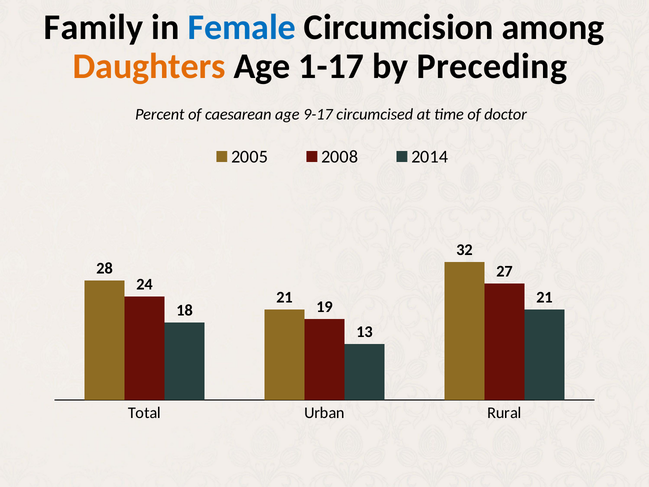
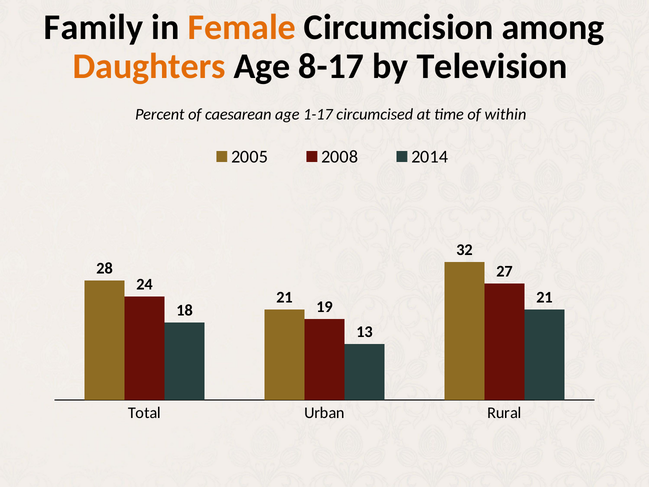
Female colour: blue -> orange (242, 27)
1-17: 1-17 -> 8-17 (331, 66)
Preceding: Preceding -> Television (492, 66)
9-17: 9-17 -> 1-17 (318, 115)
doctor: doctor -> within (505, 115)
